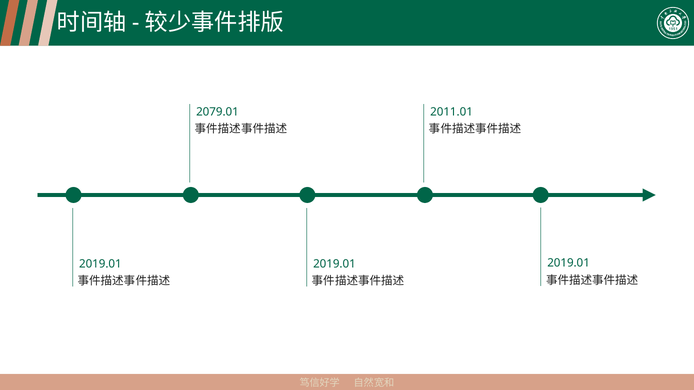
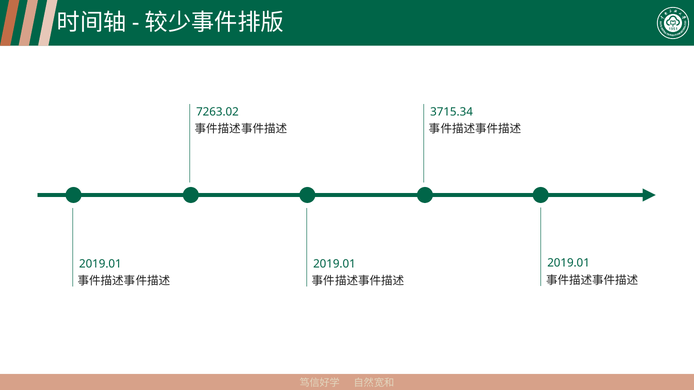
2079.01: 2079.01 -> 7263.02 (217, 112)
2011.01: 2011.01 -> 3715.34 (452, 112)
